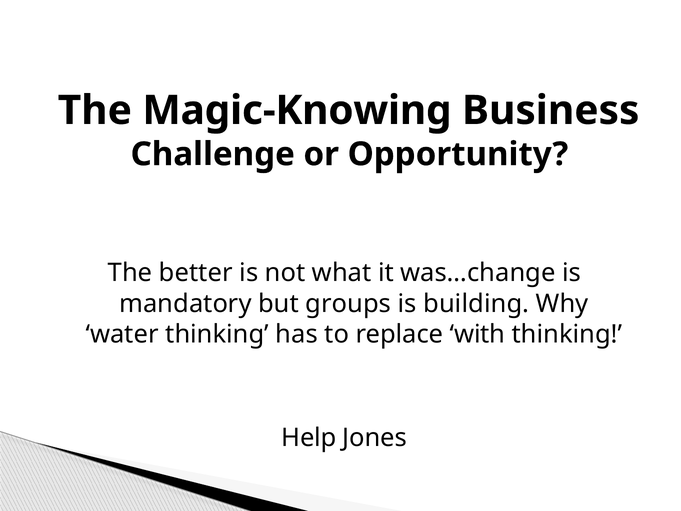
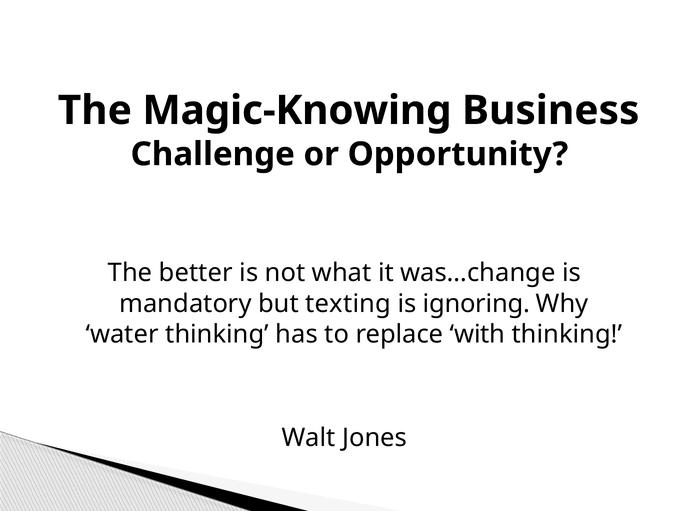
groups: groups -> texting (348, 303)
building: building -> ignoring (476, 303)
Help: Help -> Walt (309, 437)
